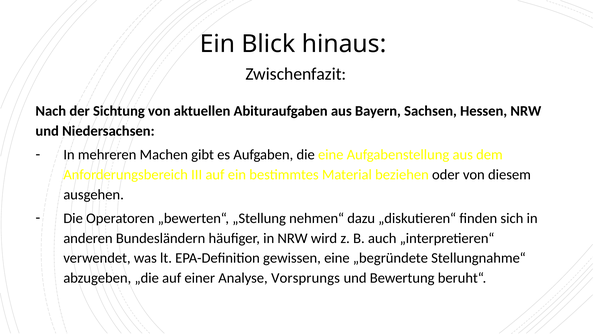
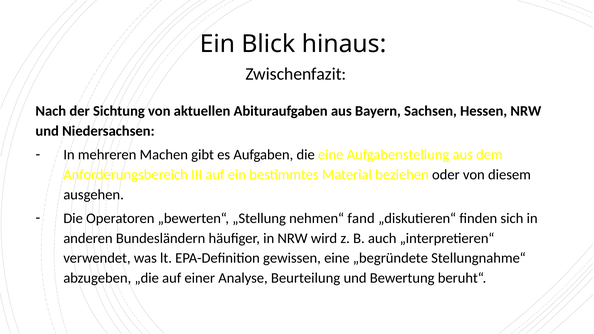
dazu: dazu -> fand (361, 218)
Vorsprungs: Vorsprungs -> Beurteilung (306, 278)
